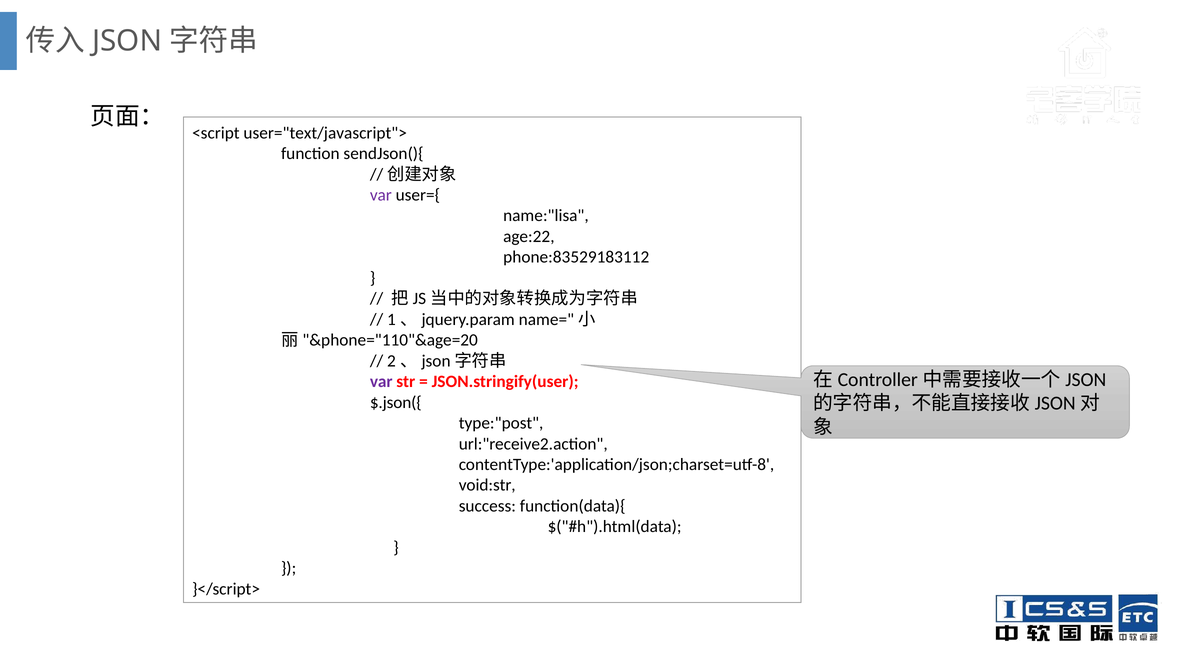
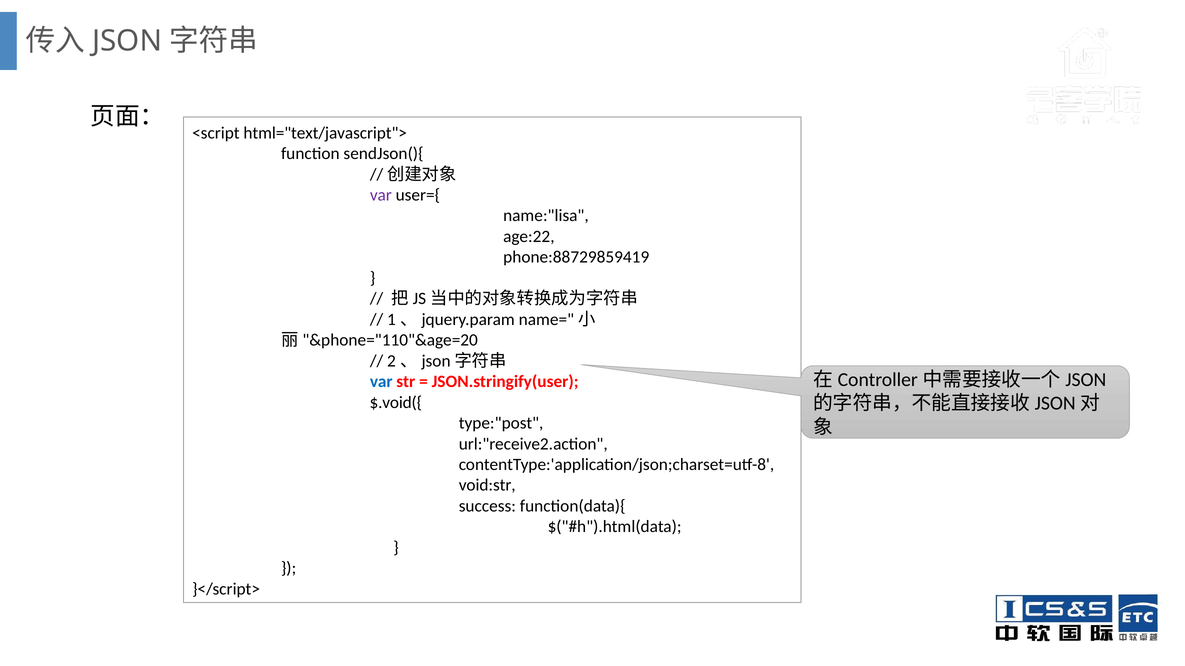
user="text/javascript">: user="text/javascript"> -> html="text/javascript"> (325, 133)
phone:83529183112: phone:83529183112 -> phone:88729859419 (576, 257)
var colour: purple -> blue (381, 382)
$.json({: $.json({ -> $.void({ (396, 403)
